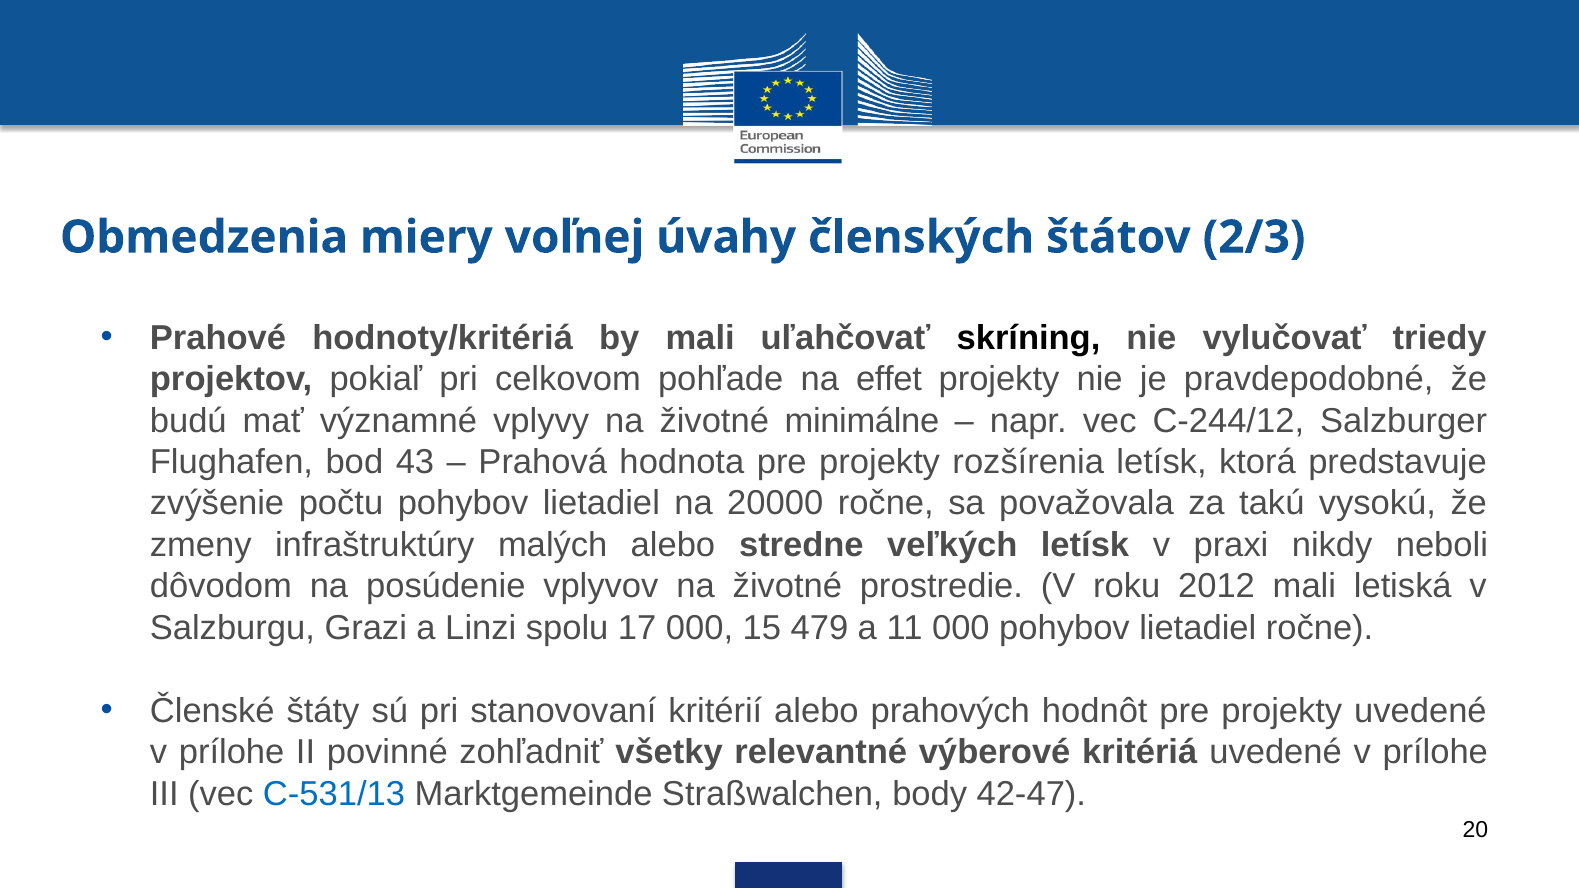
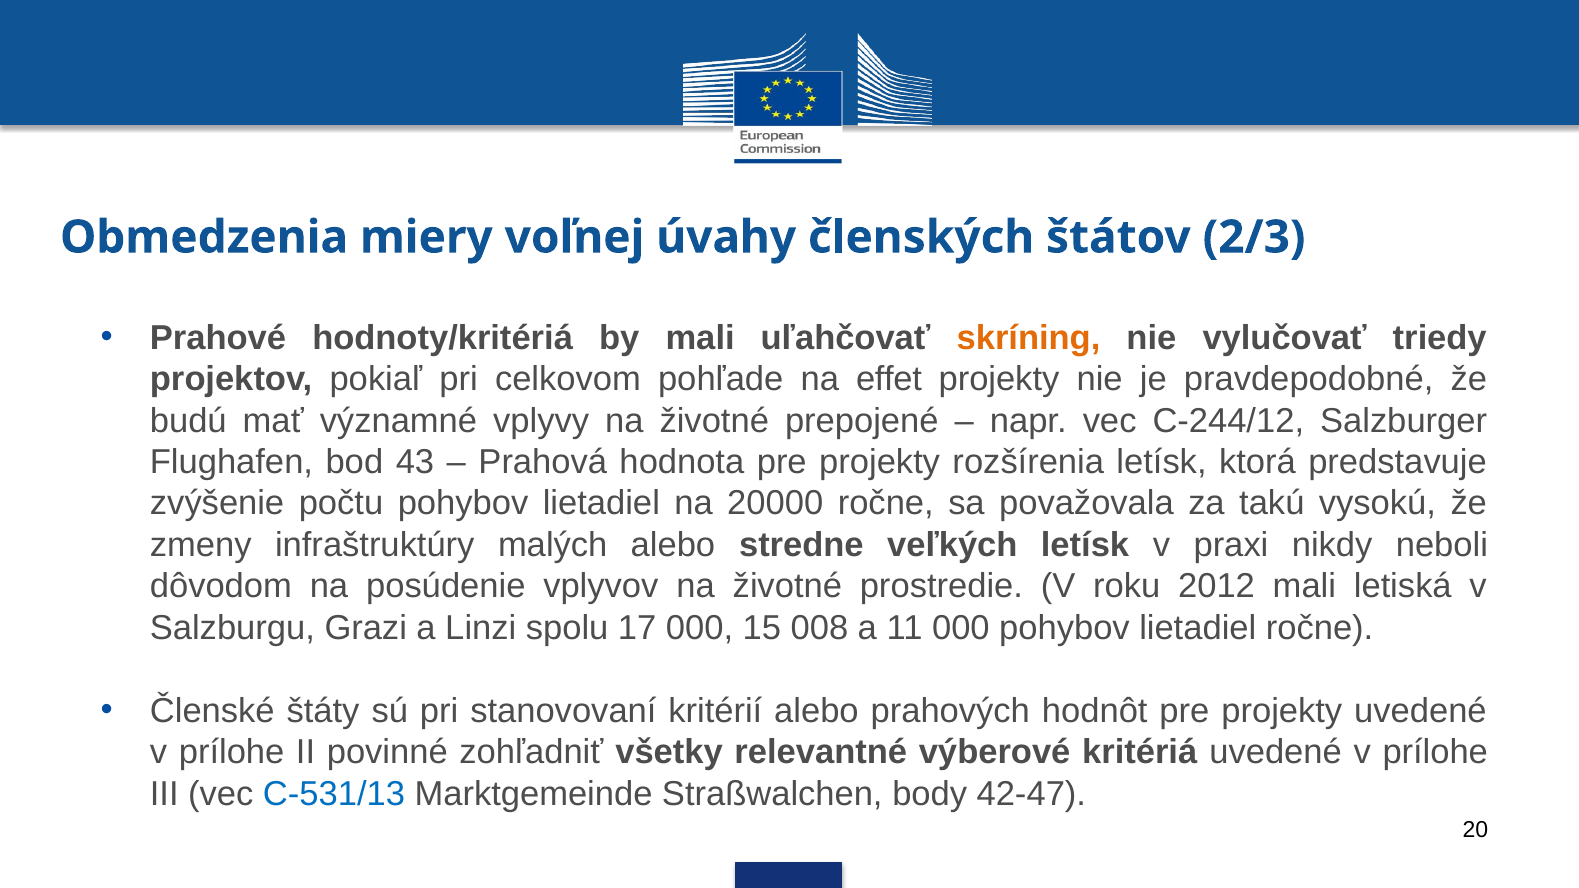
skríning colour: black -> orange (1028, 338)
minimálne: minimálne -> prepojené (862, 421)
479: 479 -> 008 (819, 628)
